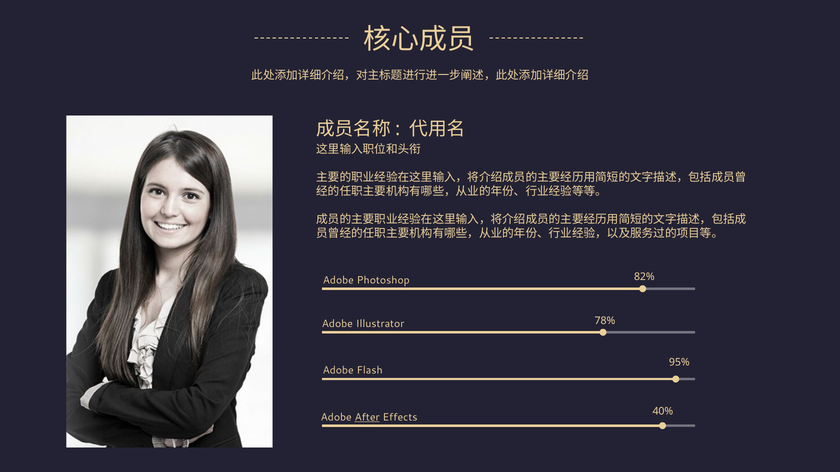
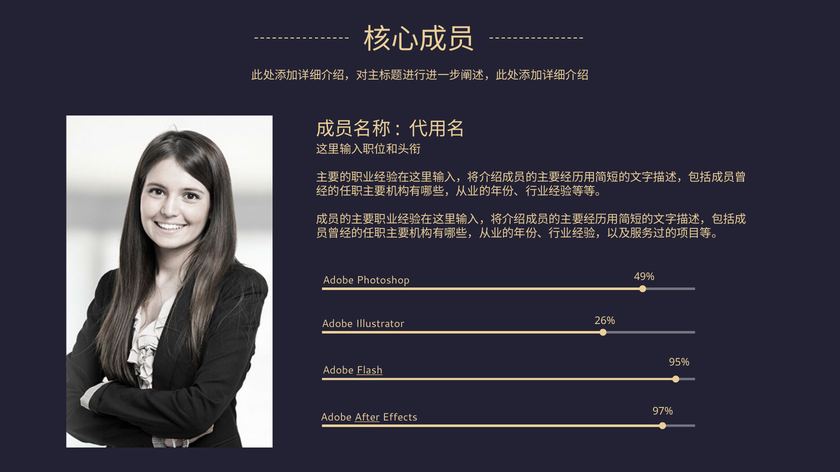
82%: 82% -> 49% (644, 277)
78%: 78% -> 26% (605, 321)
Flash underline: none -> present (370, 371)
40%: 40% -> 97% (663, 412)
